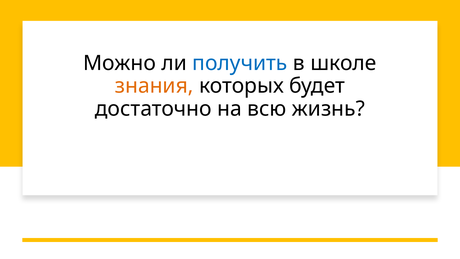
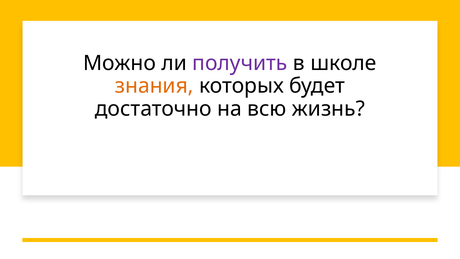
получить colour: blue -> purple (240, 63)
